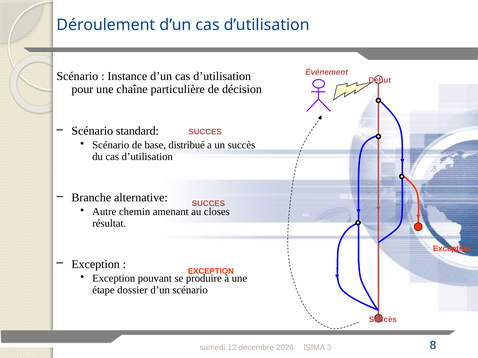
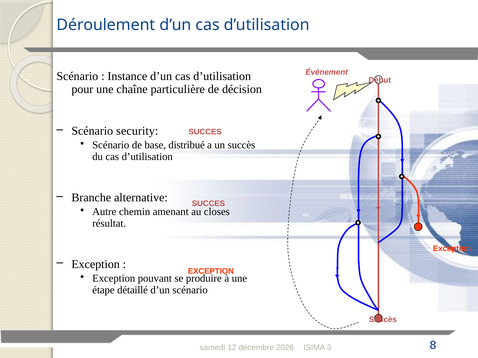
standard: standard -> security (137, 131)
dossier: dossier -> détaillé (133, 290)
